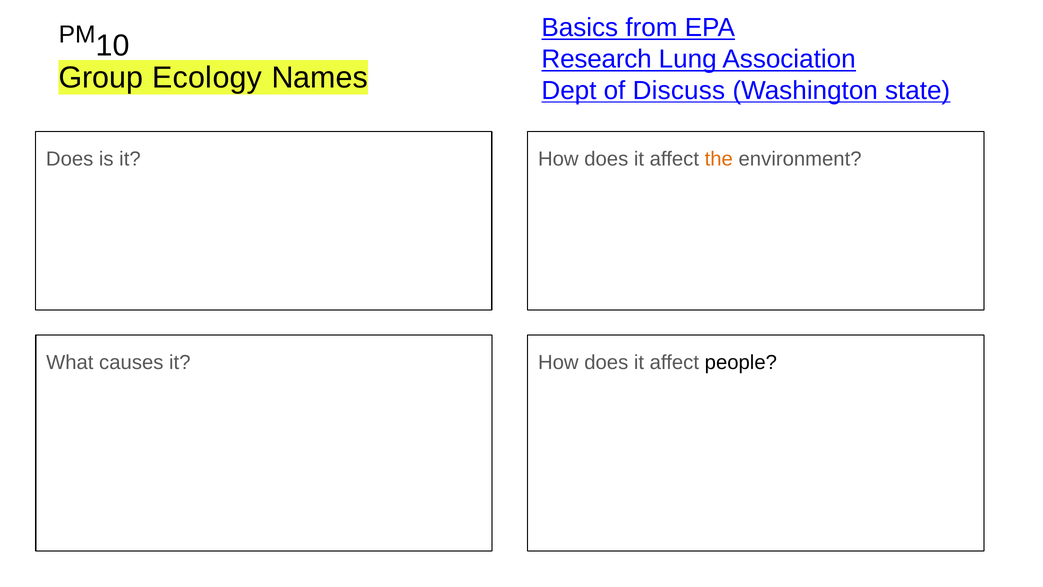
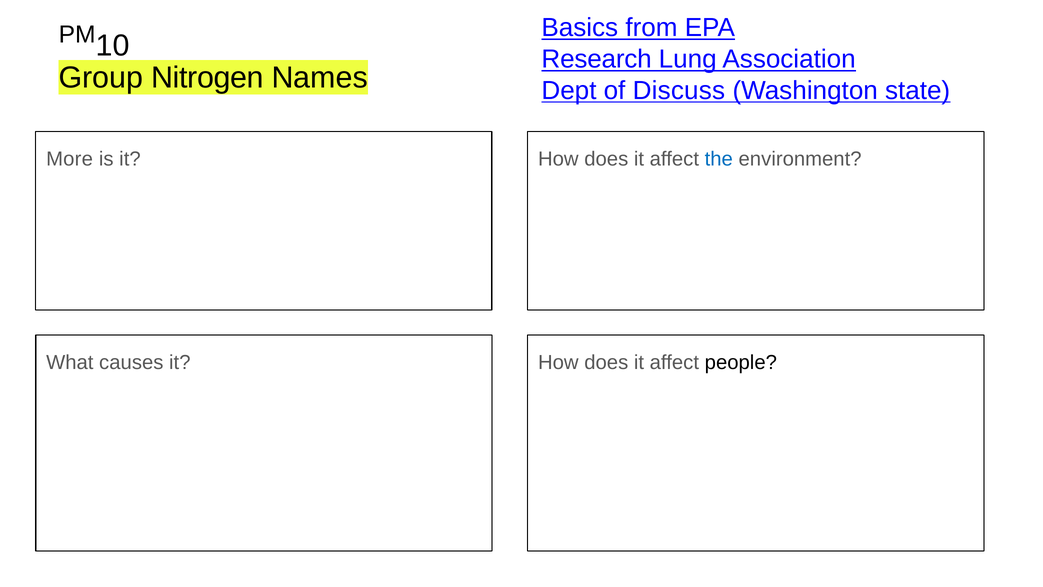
Ecology: Ecology -> Nitrogen (207, 78)
Does: Does -> More (70, 159)
the colour: orange -> blue (719, 159)
